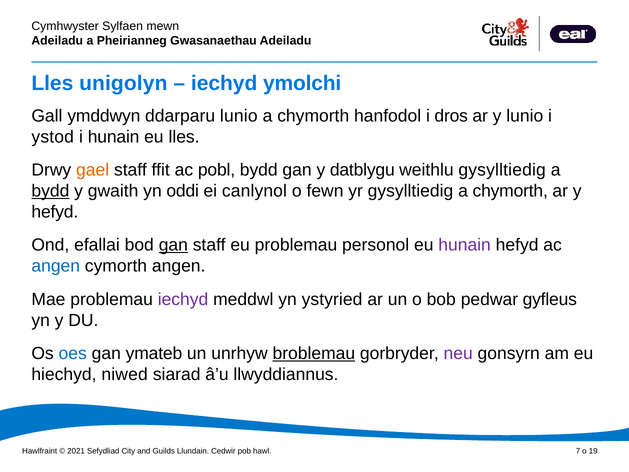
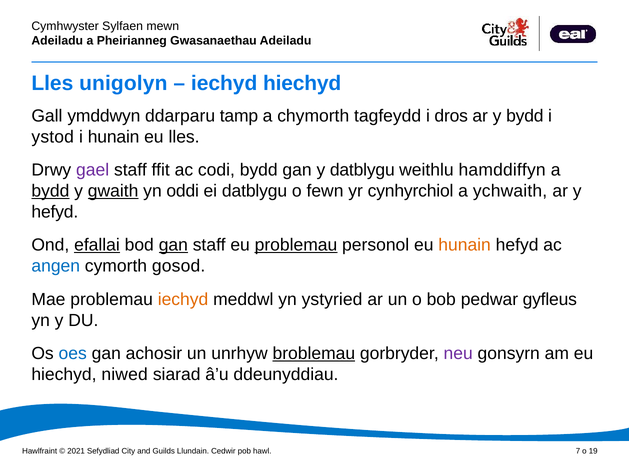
iechyd ymolchi: ymolchi -> hiechyd (302, 83)
ddarparu lunio: lunio -> tamp (239, 116)
hanfodol: hanfodol -> tagfeydd (388, 116)
y lunio: lunio -> bydd (525, 116)
gael colour: orange -> purple (93, 170)
pobl: pobl -> codi (216, 170)
weithlu gysylltiedig: gysylltiedig -> hamddiffyn (502, 170)
gwaith underline: none -> present (113, 191)
ei canlynol: canlynol -> datblygu (255, 191)
yr gysylltiedig: gysylltiedig -> cynhyrchiol (411, 191)
chymorth: chymorth -> ychwaith (510, 191)
efallai underline: none -> present (97, 245)
problemau underline: none -> present (296, 245)
hunain colour: purple -> orange (465, 245)
cymorth angen: angen -> gosod (179, 266)
iechyd colour: purple -> orange (183, 299)
ymateb: ymateb -> achosir (154, 353)
llwyddiannus: llwyddiannus -> ddeunyddiau (286, 374)
